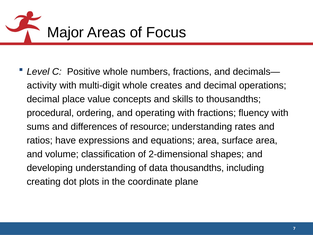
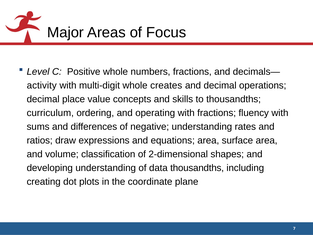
procedural: procedural -> curriculum (50, 113)
resource: resource -> negative (150, 127)
have: have -> draw (66, 140)
